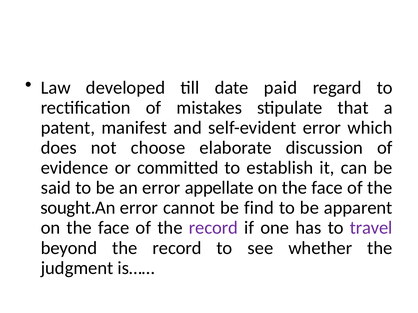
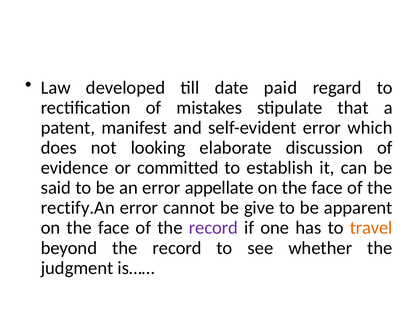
choose: choose -> looking (158, 148)
sought.An: sought.An -> rectify.An (78, 208)
find: find -> give (259, 208)
travel colour: purple -> orange (371, 228)
